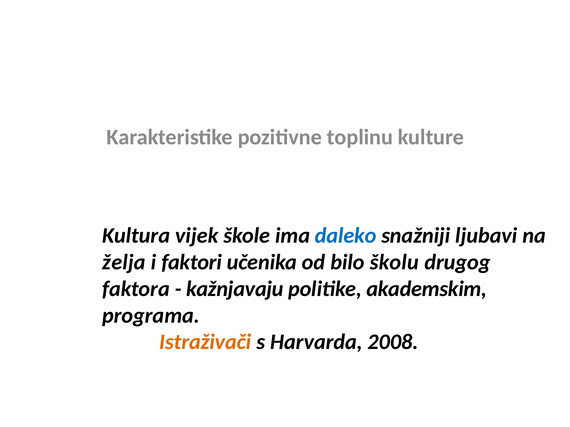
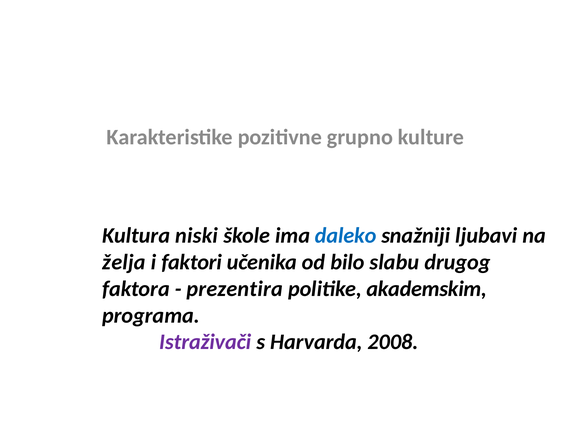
toplinu: toplinu -> grupno (360, 137)
vijek: vijek -> niski (197, 236)
školu: školu -> slabu (394, 263)
kažnjavaju: kažnjavaju -> prezentira (235, 289)
Istraživači colour: orange -> purple (205, 342)
